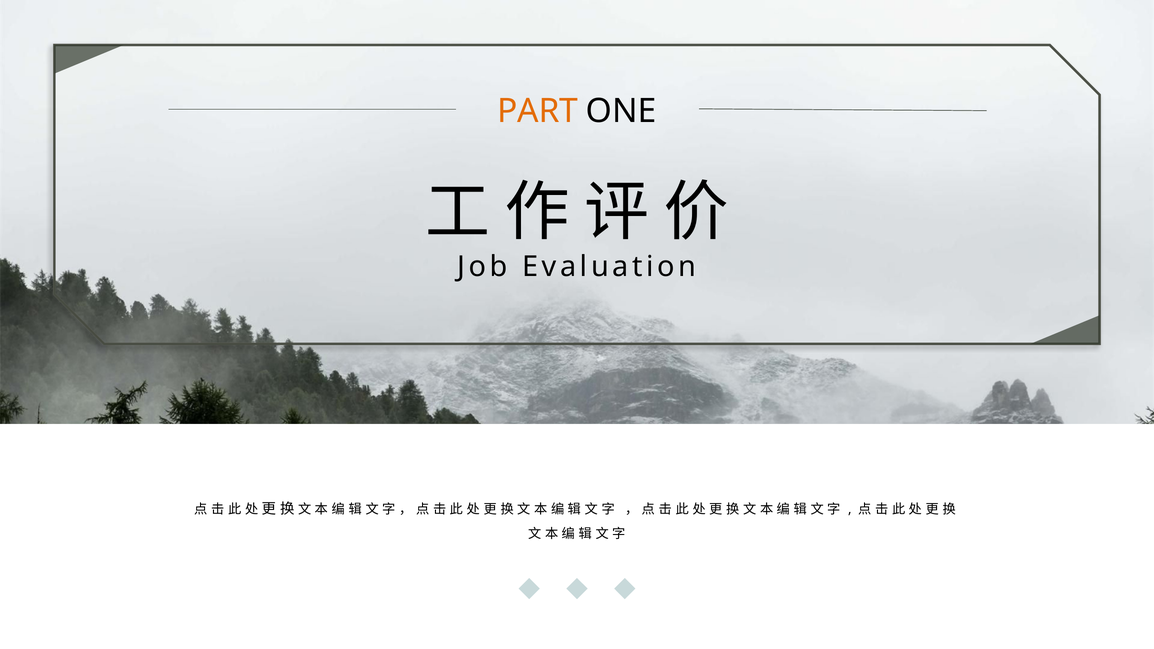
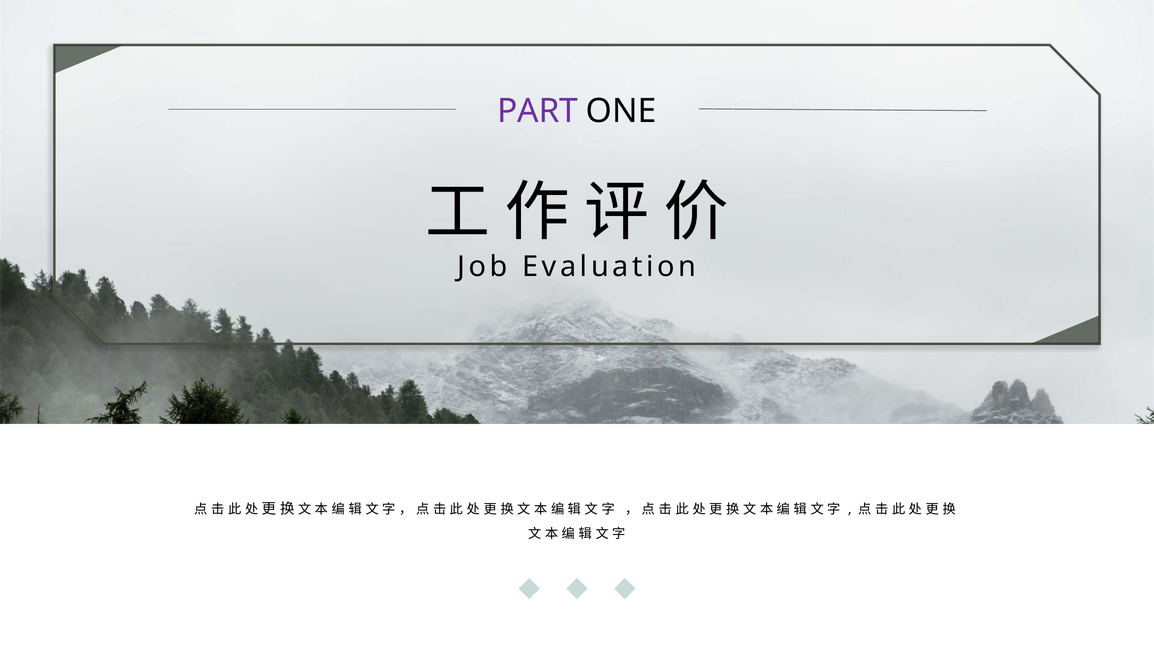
PART colour: orange -> purple (538, 111)
